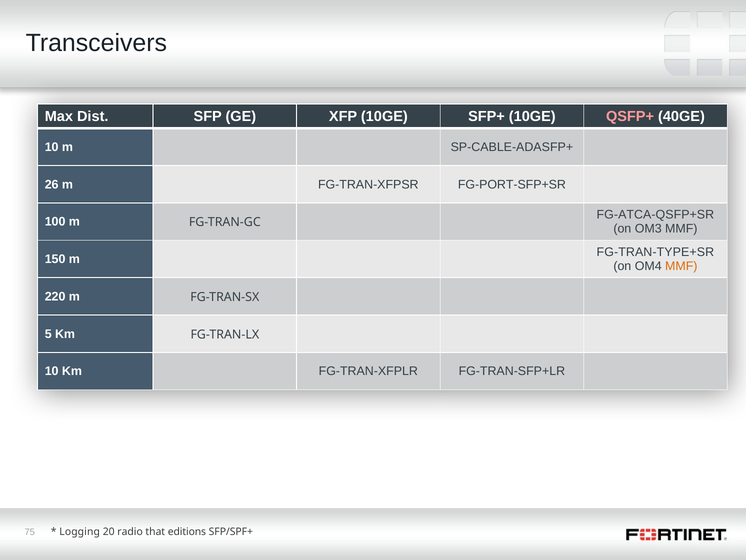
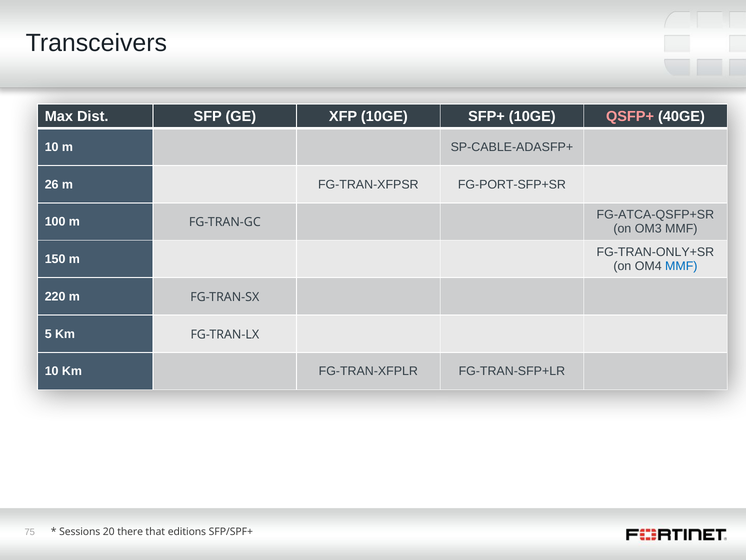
FG-TRAN-TYPE+SR: FG-TRAN-TYPE+SR -> FG-TRAN-ONLY+SR (655, 252)
MMF colour: orange -> blue (681, 266)
Logging: Logging -> Sessions (80, 531)
radio: radio -> there (130, 531)
